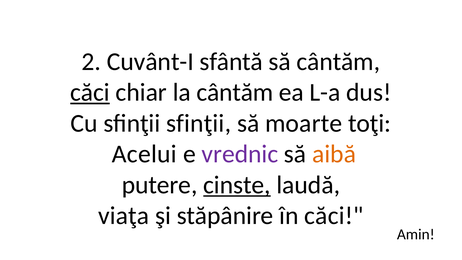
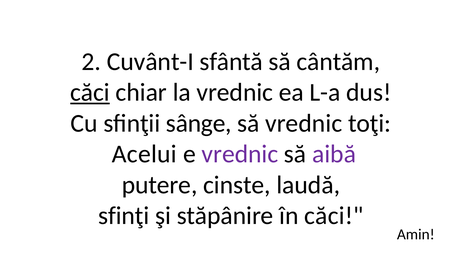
la cântăm: cântăm -> vrednic (235, 92)
sfinţii sfinţii: sfinţii -> sânge (199, 123)
să moarte: moarte -> vrednic (304, 123)
aibă colour: orange -> purple (334, 154)
cinste underline: present -> none (237, 185)
viaţa: viaţa -> sfinţi (124, 216)
